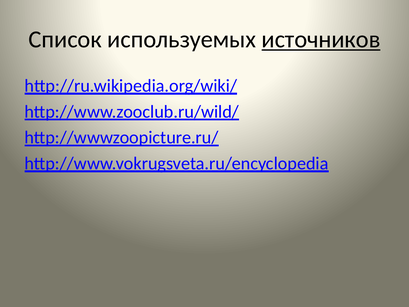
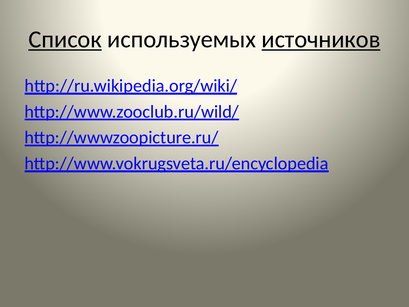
Список underline: none -> present (65, 40)
